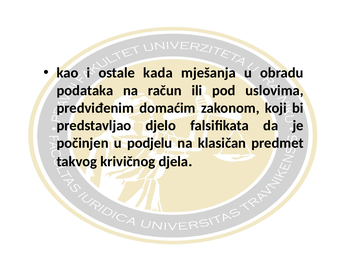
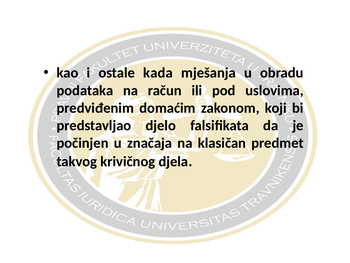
podjelu: podjelu -> značaja (150, 143)
